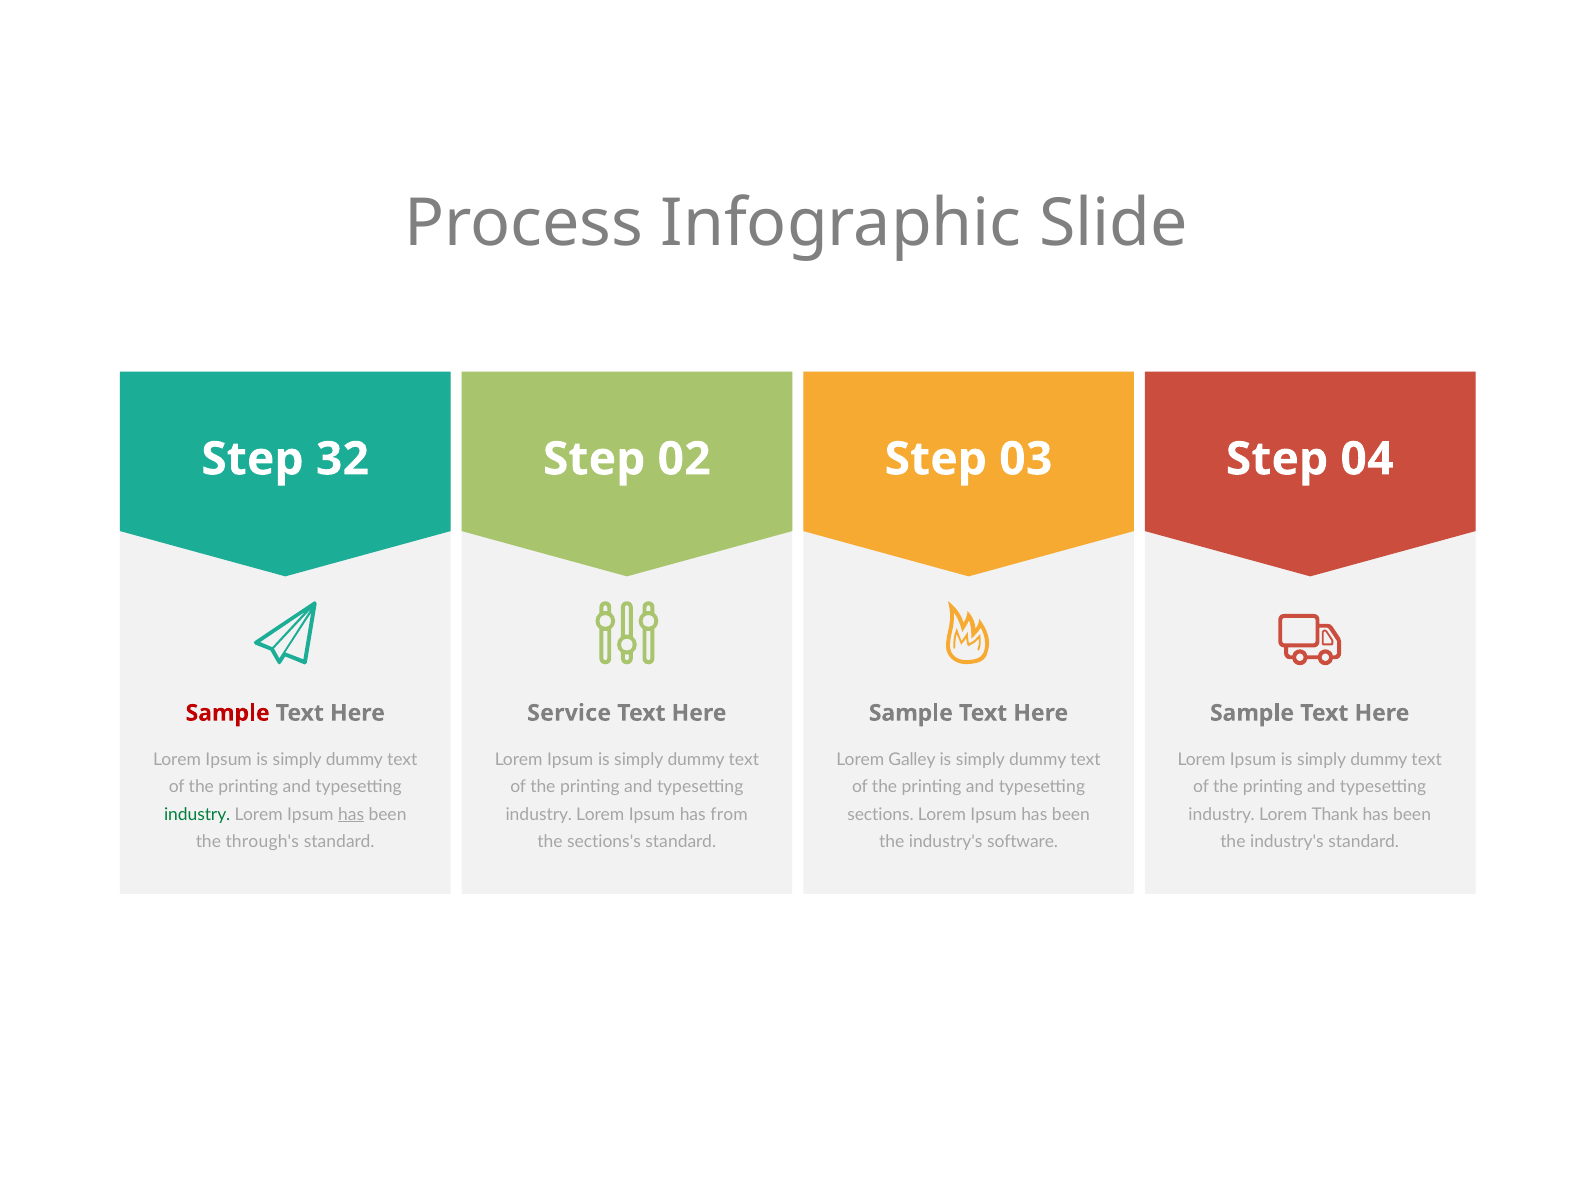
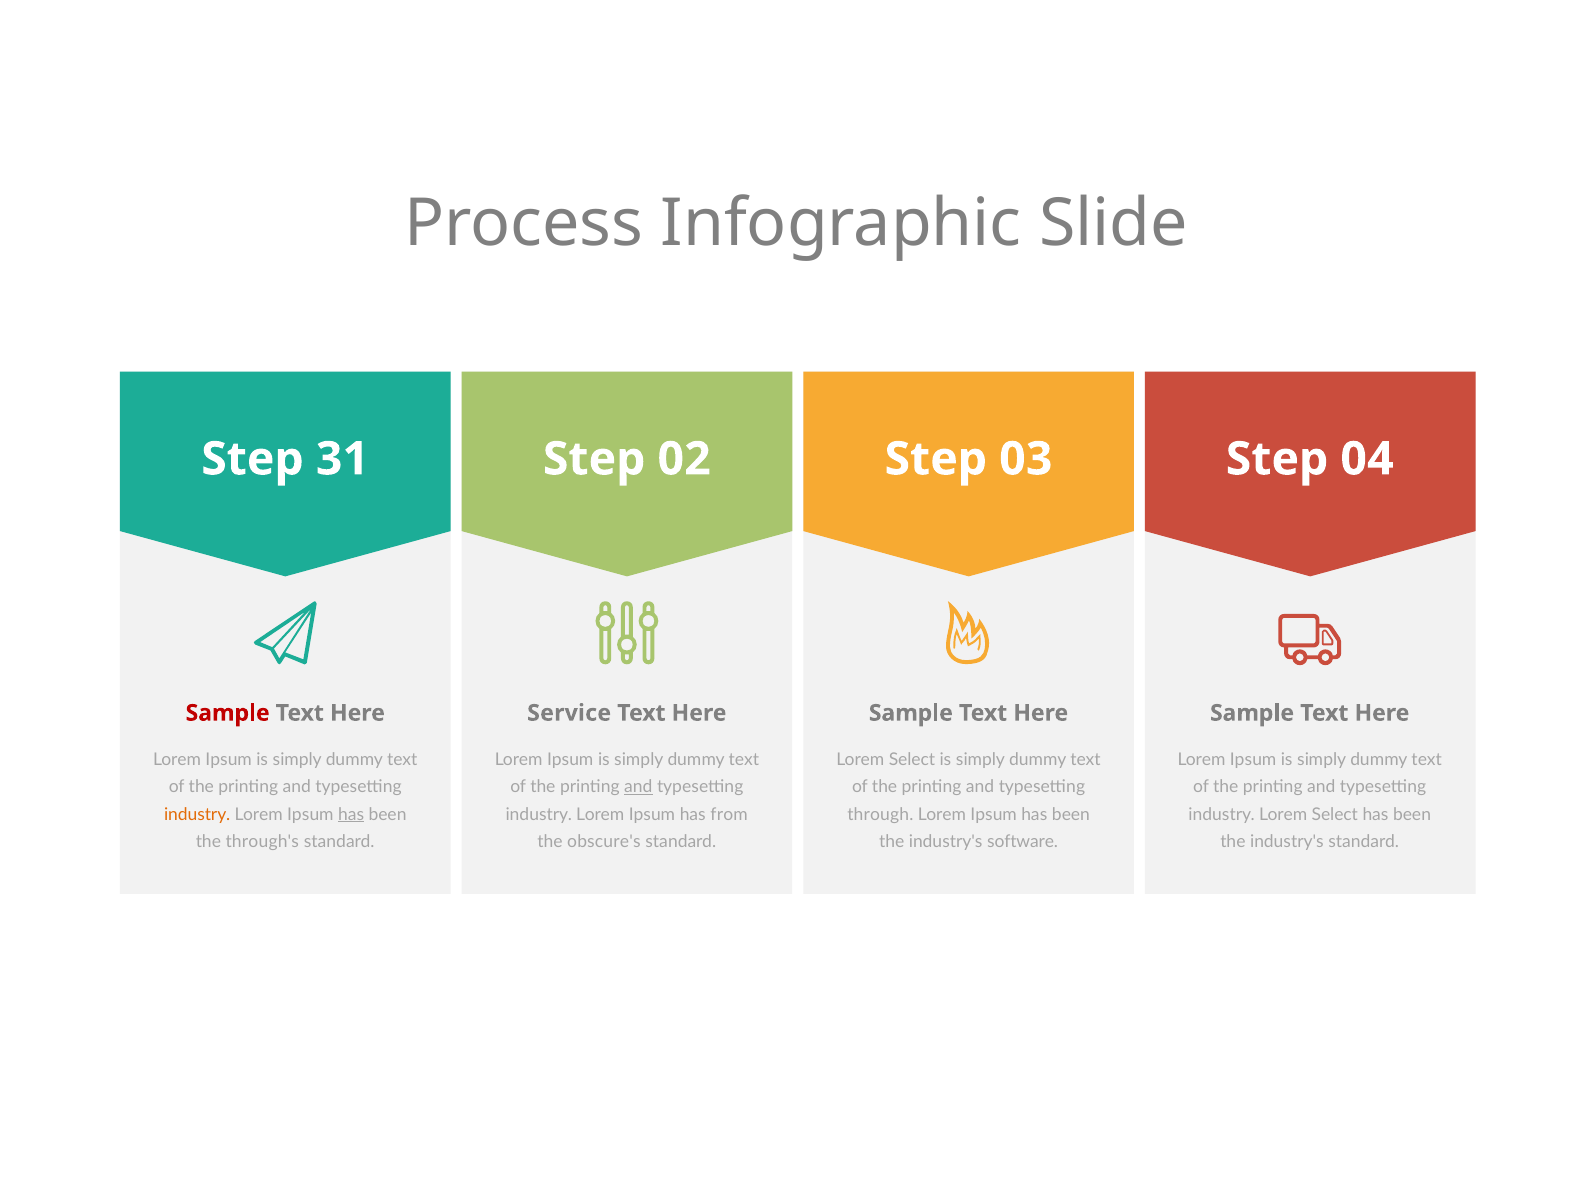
32: 32 -> 31 (342, 459)
Galley: Galley -> Select (912, 759)
and underline: none -> present (638, 787)
industry colour: green -> orange (197, 814)
sections: sections -> through (880, 814)
industry Lorem Thank: Thank -> Select (1335, 814)
sections's: sections's -> obscure's (604, 841)
